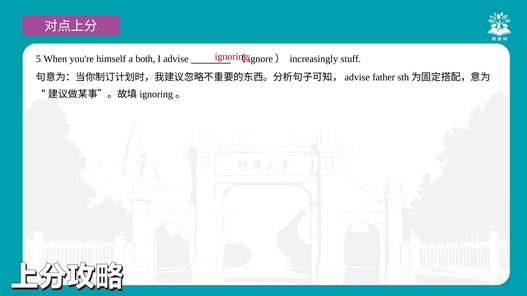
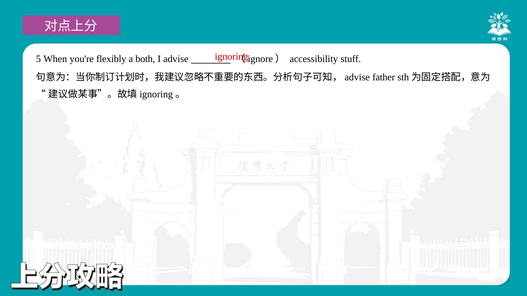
himself: himself -> flexibly (111, 59)
increasingly: increasingly -> accessibility (314, 59)
